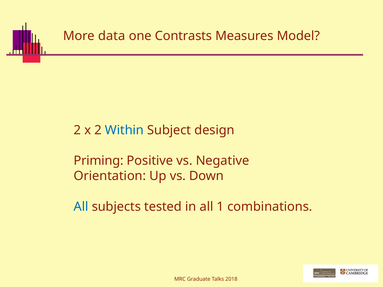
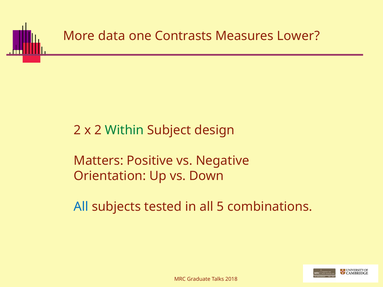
Model: Model -> Lower (298, 36)
Within colour: blue -> green (124, 130)
Priming: Priming -> Matters (99, 161)
1: 1 -> 5 (220, 207)
